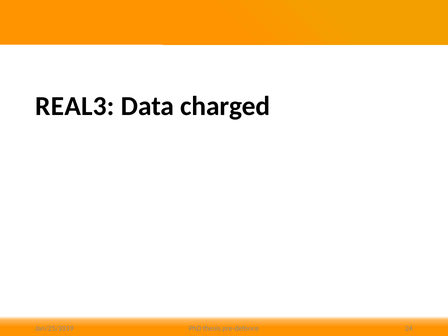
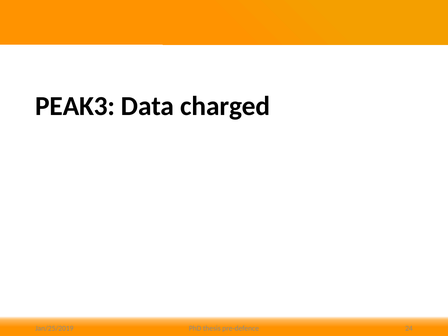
REAL3: REAL3 -> PEAK3 (75, 106)
